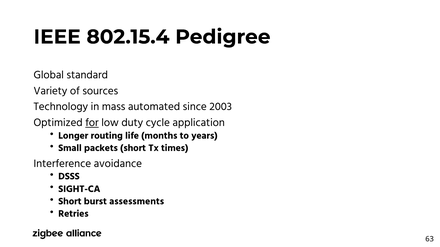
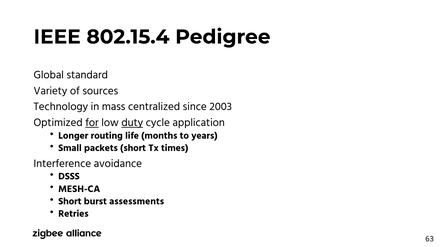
automated: automated -> centralized (154, 107)
duty underline: none -> present (132, 123)
SIGHT-CA: SIGHT-CA -> MESH-CA (79, 189)
